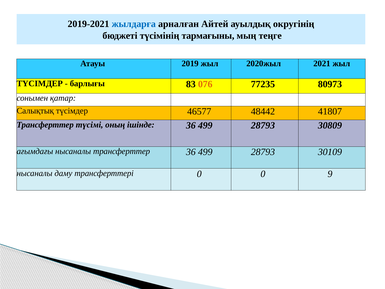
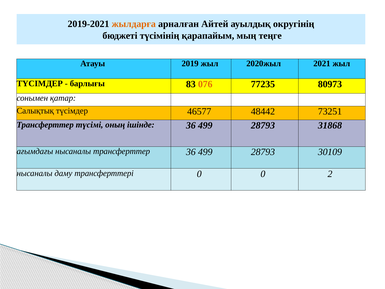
жылдарға colour: blue -> orange (134, 24)
тармағыны: тармағыны -> қарапайым (208, 36)
41807: 41807 -> 73251 (330, 111)
30809: 30809 -> 31868 (330, 125)
9: 9 -> 2 (330, 174)
